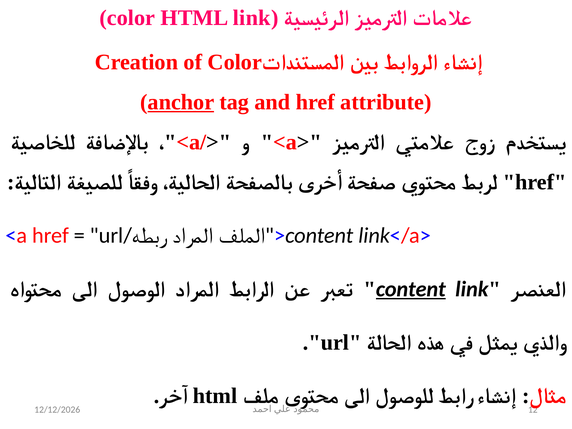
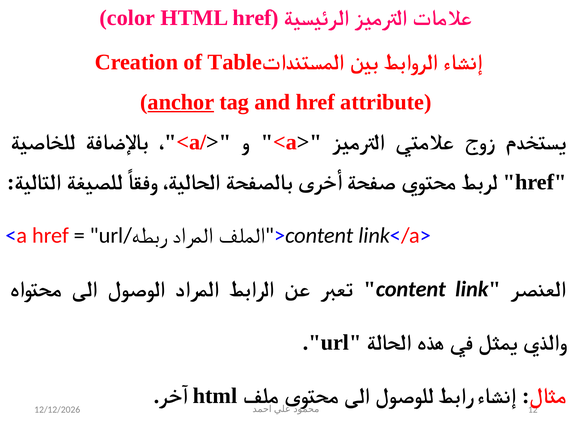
HTML link: link -> href (252, 18)
of Color: Color -> Table (235, 62)
content underline: present -> none (411, 289)
